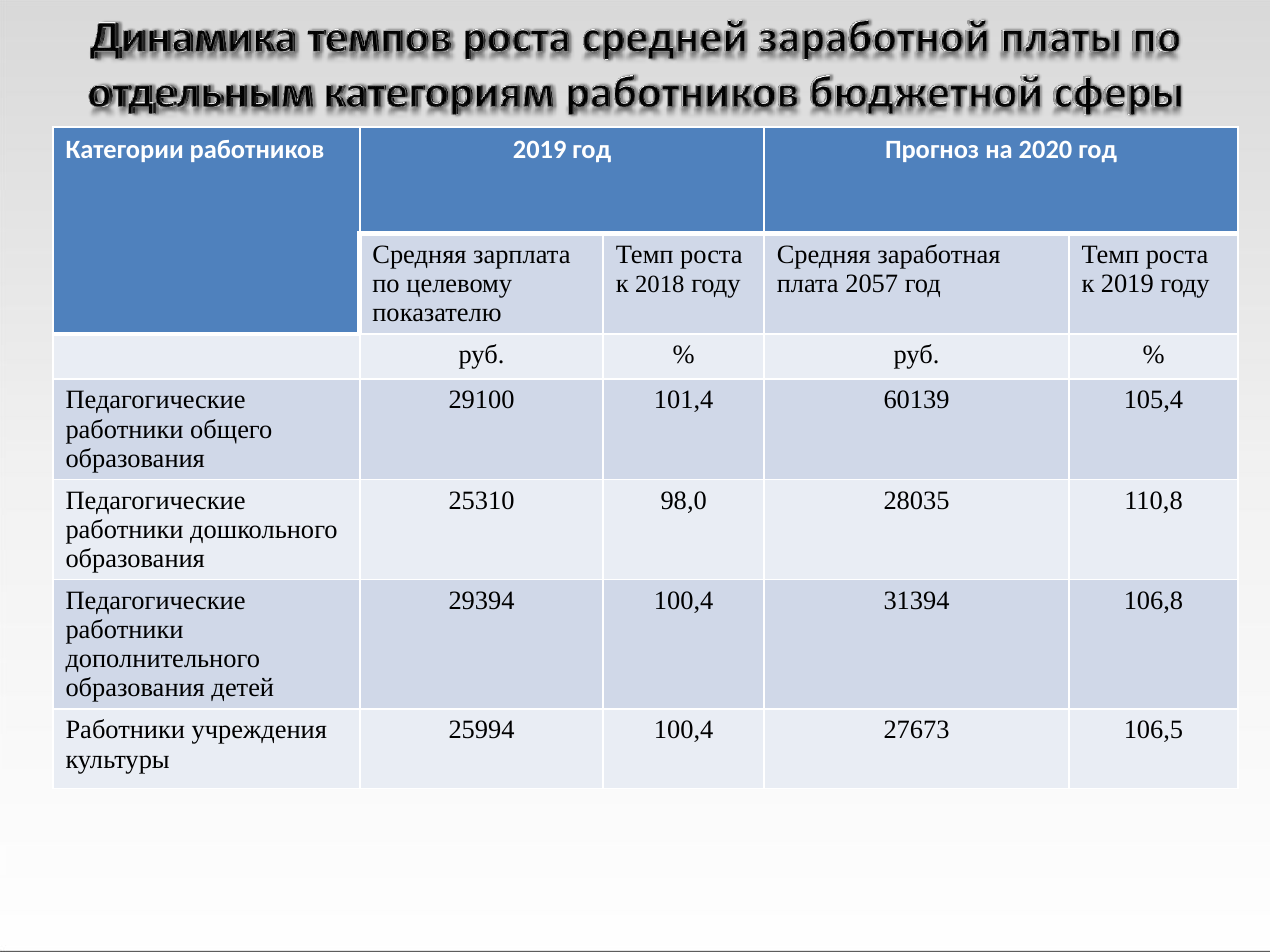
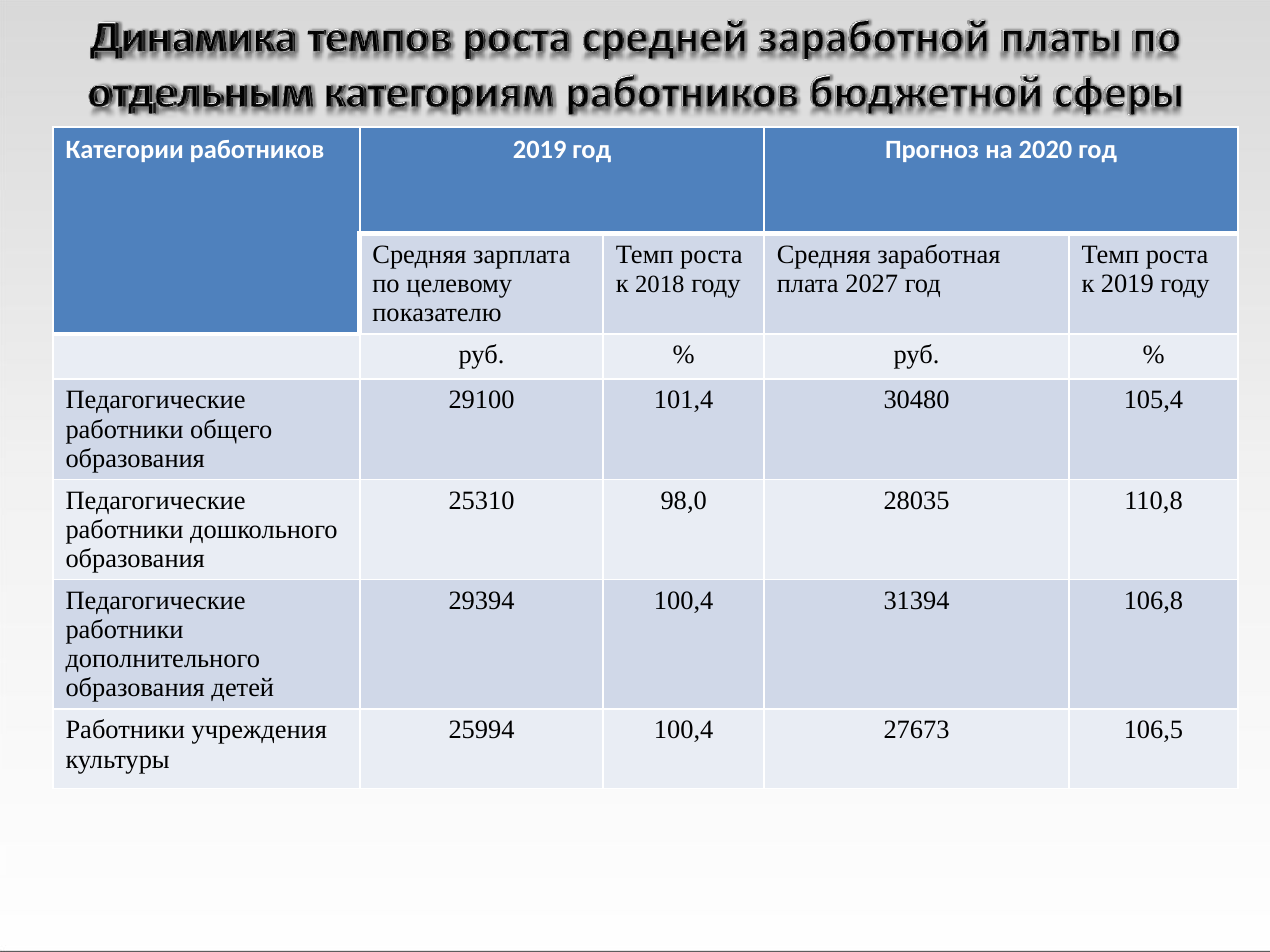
2057: 2057 -> 2027 (872, 284)
60139: 60139 -> 30480 (917, 400)
